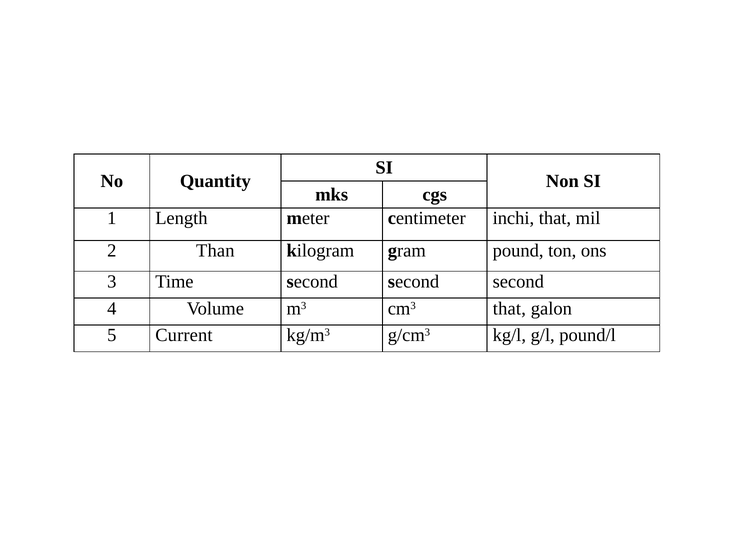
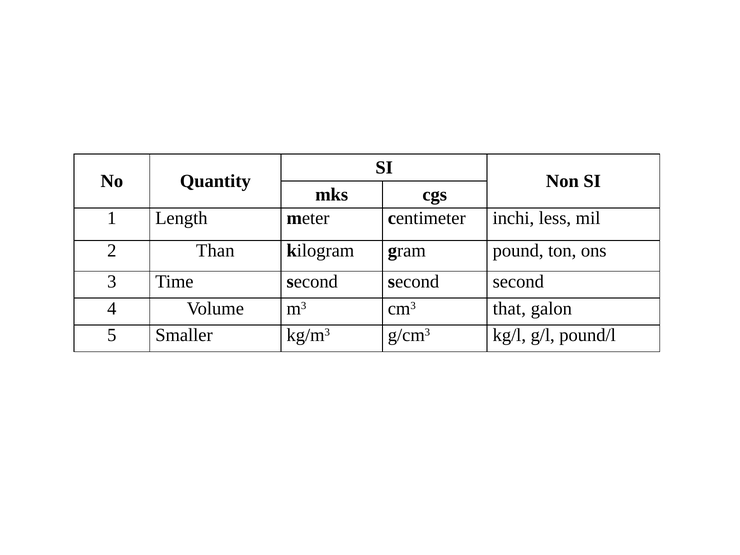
inchi that: that -> less (555, 218)
Current: Current -> Smaller (184, 335)
